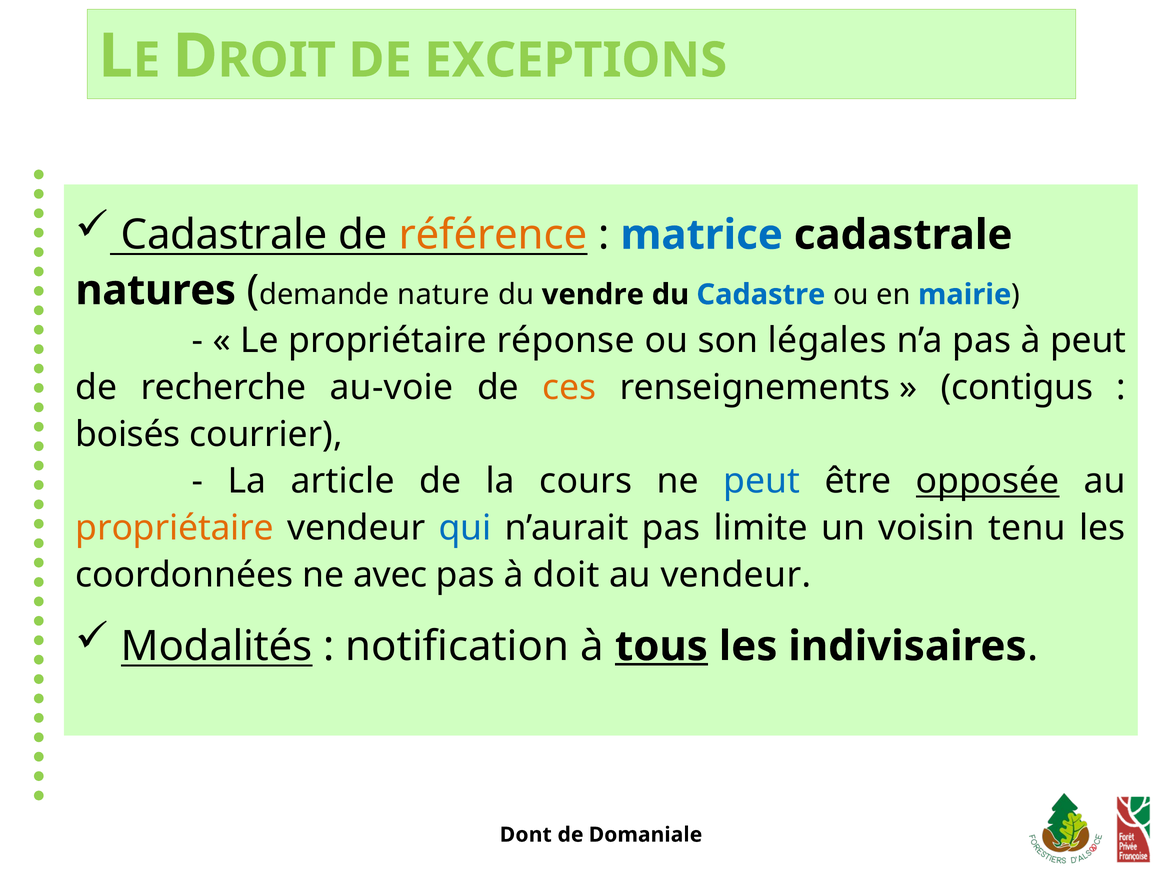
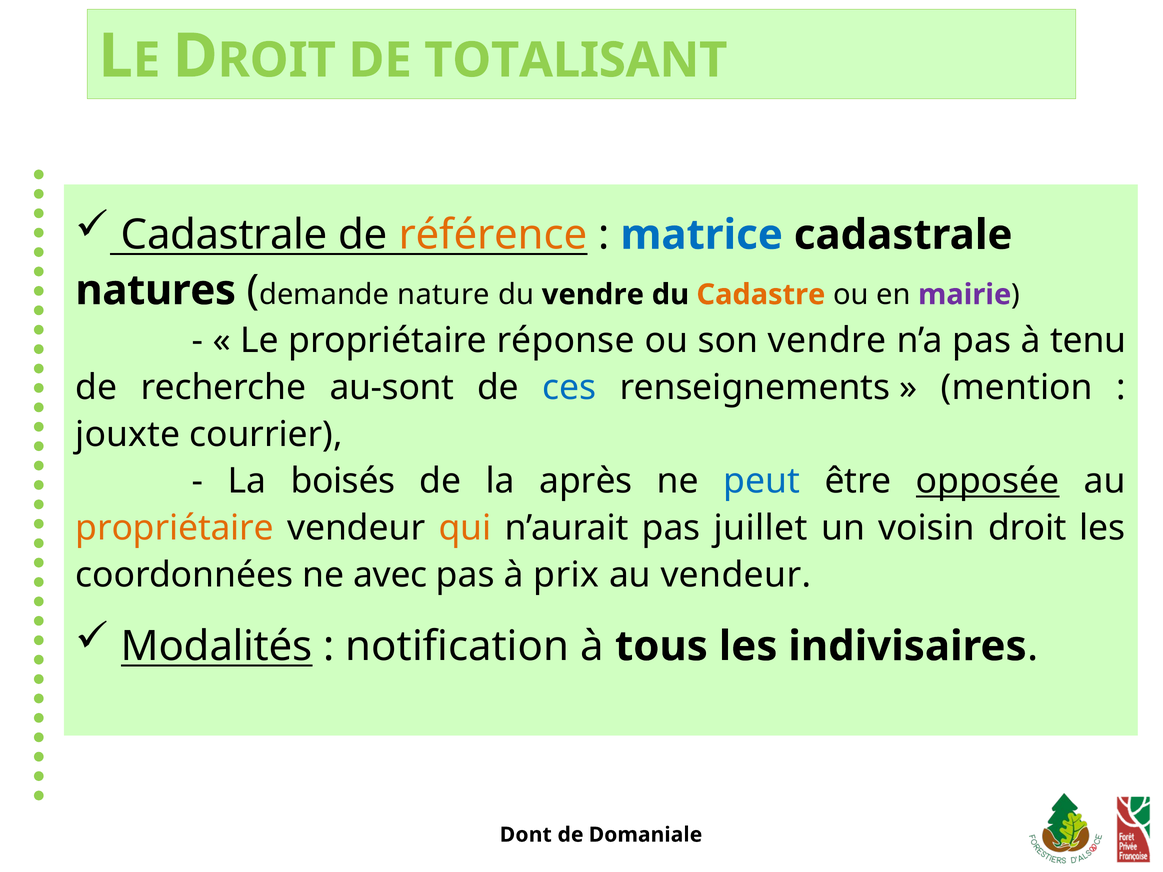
EXCEPTIONS: EXCEPTIONS -> TOTALISANT (576, 60)
Cadastre colour: blue -> orange (761, 295)
mairie colour: blue -> purple (965, 295)
son légales: légales -> vendre (827, 341)
à peut: peut -> tenu (1088, 341)
au-voie: au-voie -> au-sont (392, 388)
ces colour: orange -> blue (569, 388)
contigus: contigus -> mention (1017, 388)
boisés: boisés -> jouxte (128, 434)
article: article -> boisés (343, 481)
cours: cours -> après (586, 481)
qui colour: blue -> orange (465, 528)
limite: limite -> juillet (761, 528)
tenu: tenu -> droit (1027, 528)
doit: doit -> prix (566, 575)
tous underline: present -> none (661, 646)
